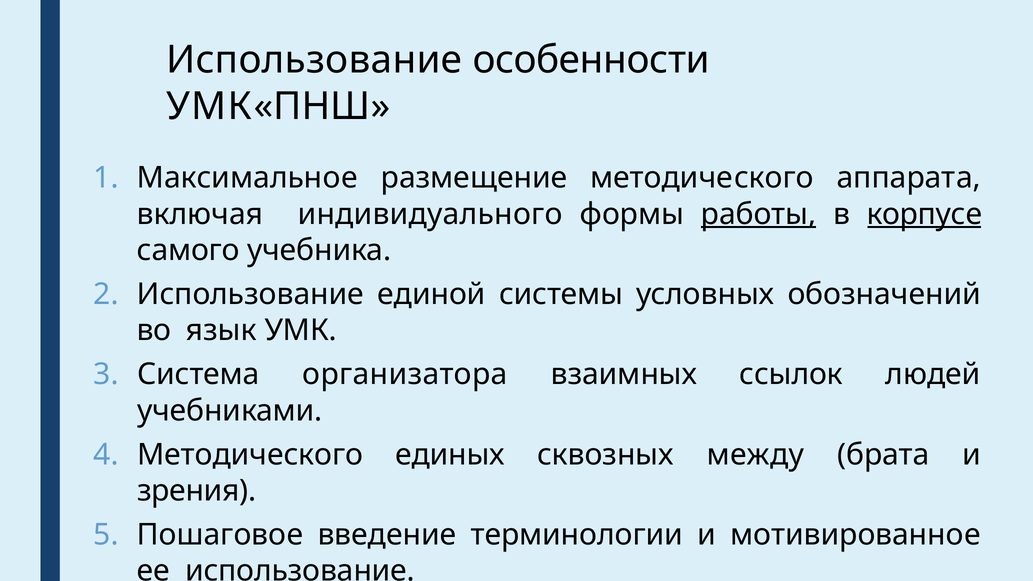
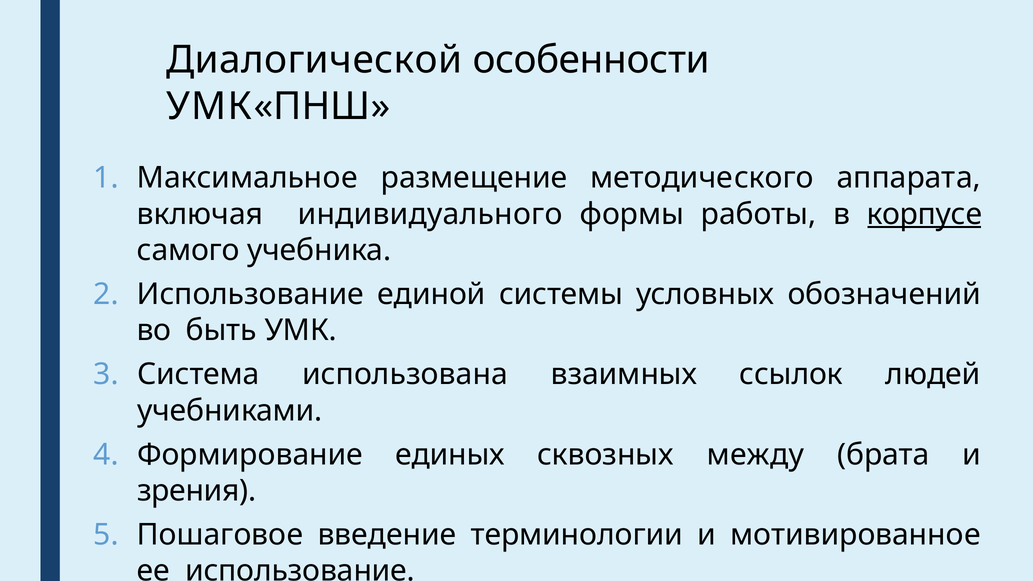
Использование: Использование -> Диалогической (314, 60)
работы underline: present -> none (759, 214)
язык: язык -> быть (221, 331)
организатора: организатора -> использована (405, 374)
Методического: Методического -> Формирование (250, 455)
